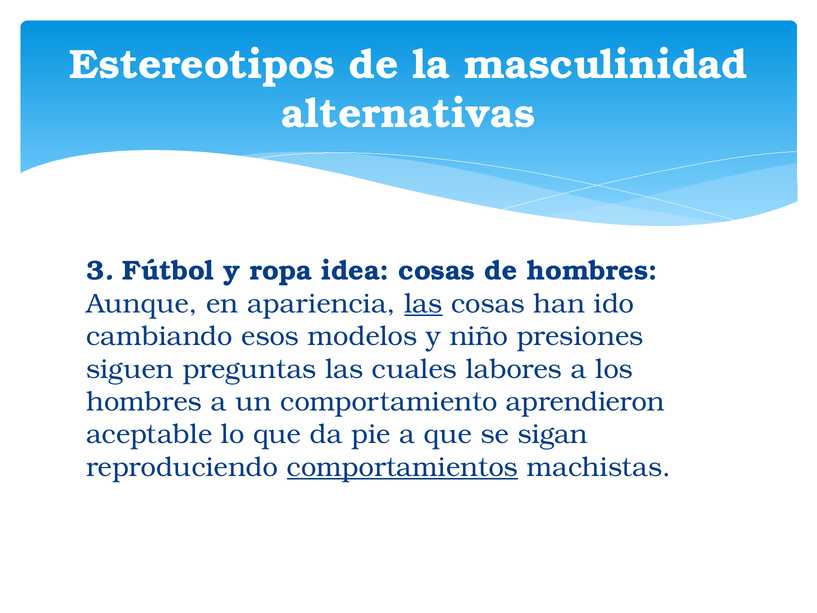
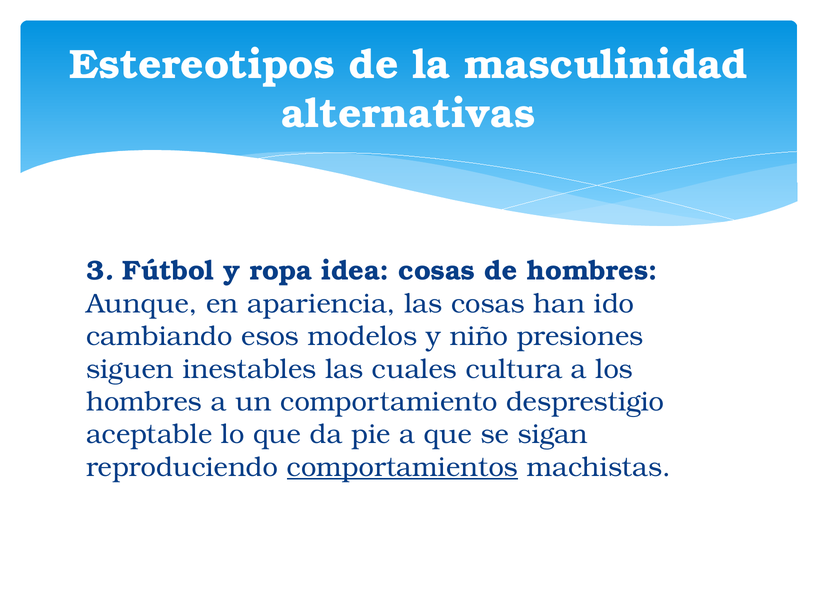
las underline: present -> none (423, 303)
preguntas: preguntas -> inestables (249, 369)
labores: labores -> cultura (514, 369)
aprendieron: aprendieron -> desprestigio (585, 402)
